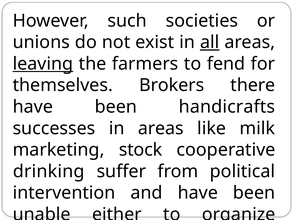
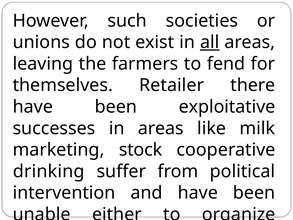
leaving underline: present -> none (43, 64)
Brokers: Brokers -> Retailer (172, 85)
handicrafts: handicrafts -> exploitative (227, 107)
